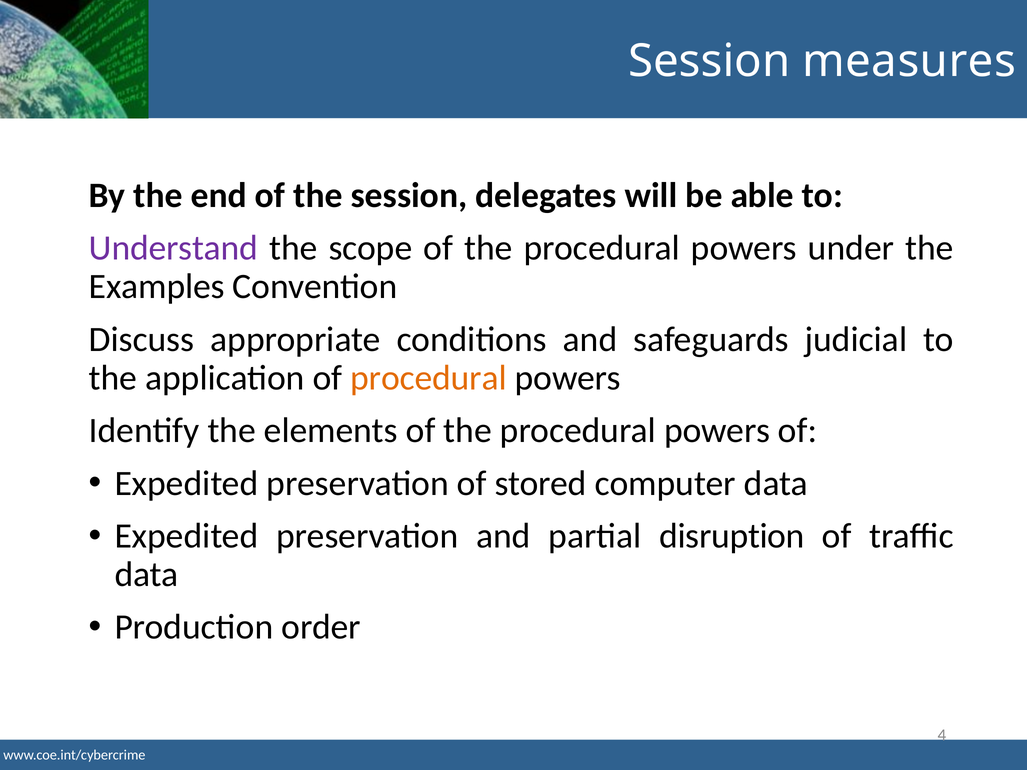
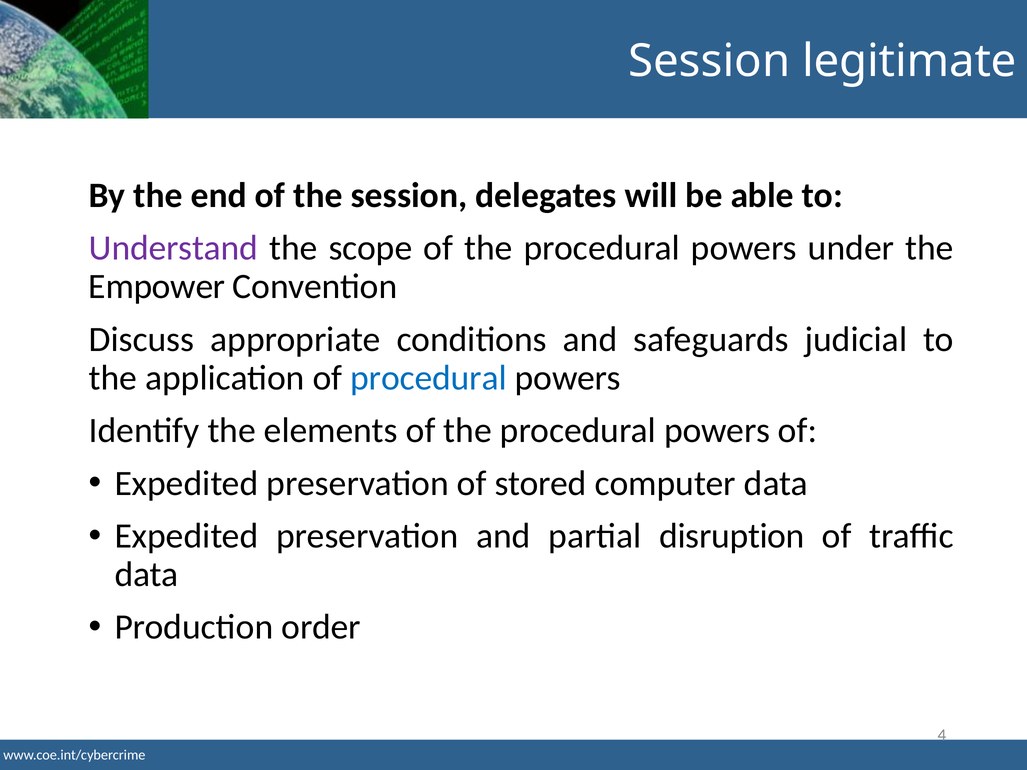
measures: measures -> legitimate (909, 61)
Examples: Examples -> Empower (157, 287)
procedural colour: orange -> blue (429, 378)
